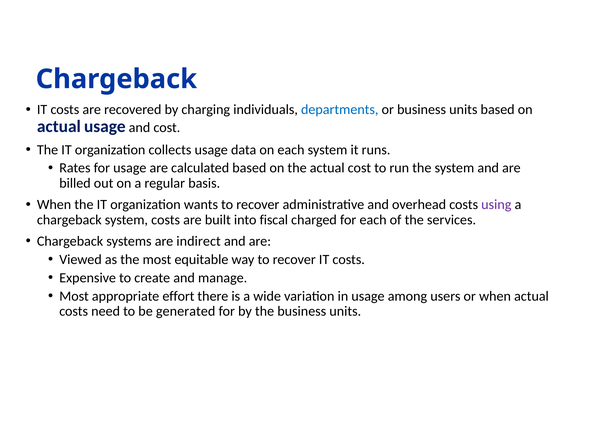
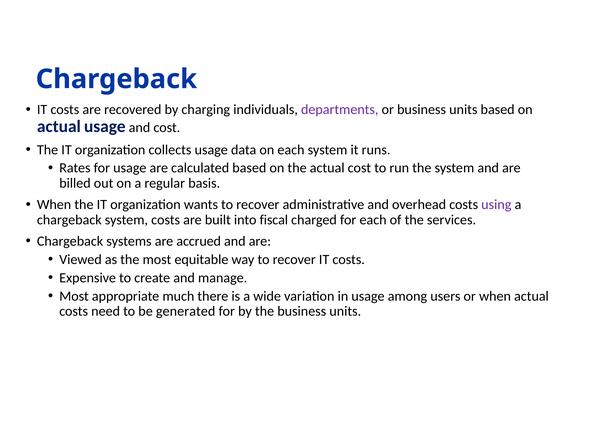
departments colour: blue -> purple (340, 110)
indirect: indirect -> accrued (199, 241)
effort: effort -> much (178, 296)
